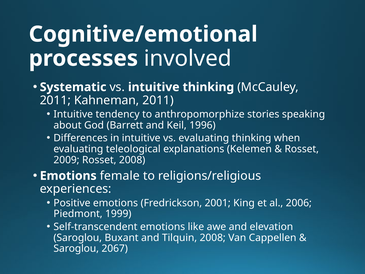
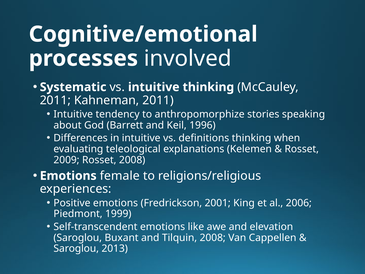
vs evaluating: evaluating -> definitions (204, 138)
2067: 2067 -> 2013 (115, 248)
